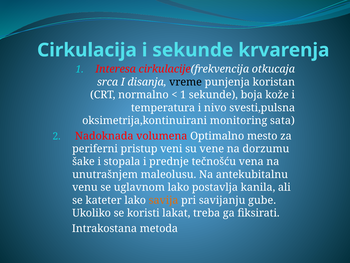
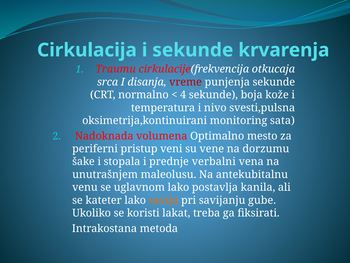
Interesa: Interesa -> Traumu (116, 69)
vreme colour: black -> red (186, 82)
punjenja koristan: koristan -> sekunde (274, 82)
1: 1 -> 4 (183, 95)
tečnošću: tečnošću -> verbalni (214, 161)
